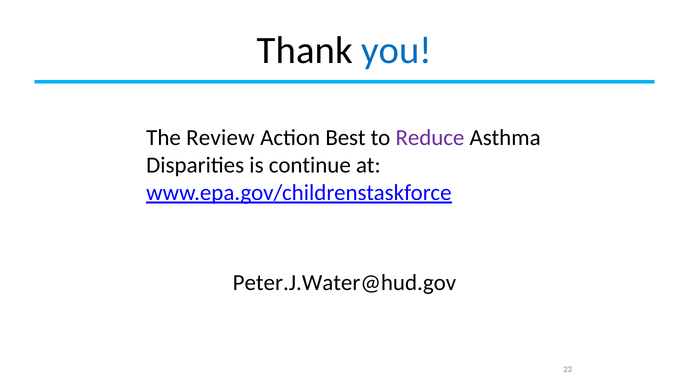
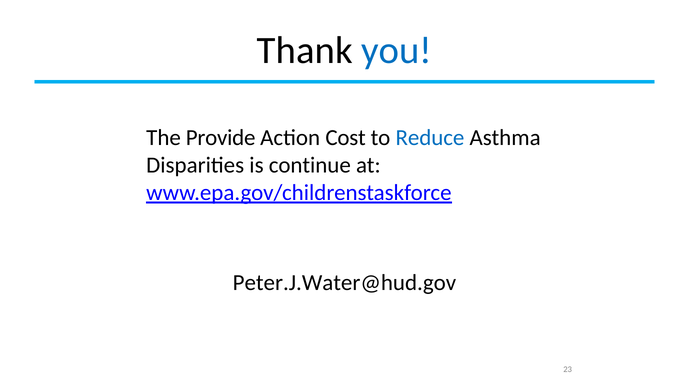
Review: Review -> Provide (221, 138)
Best: Best -> Cost (346, 138)
Reduce colour: purple -> blue (430, 138)
